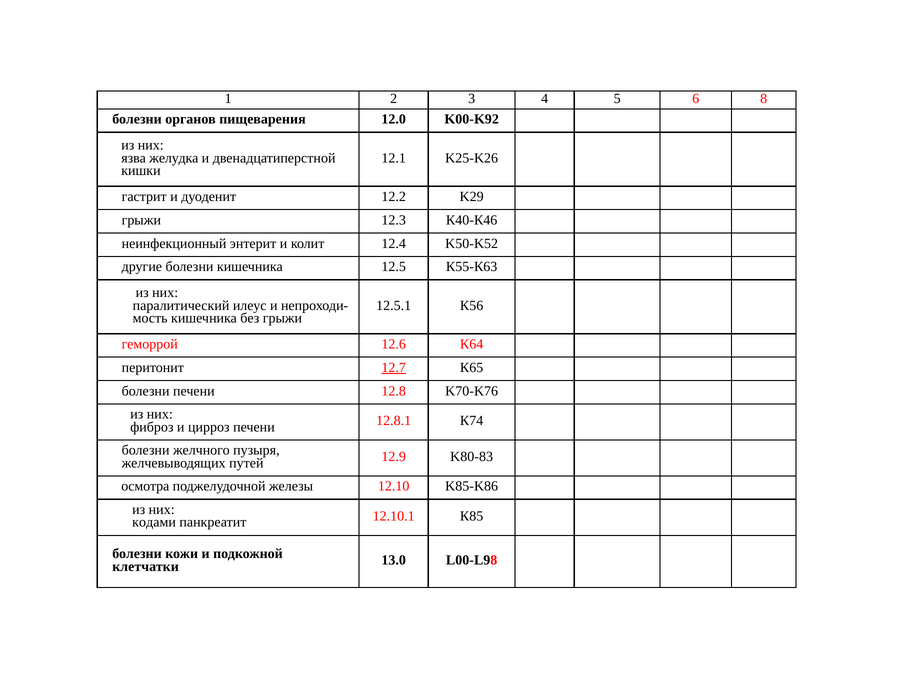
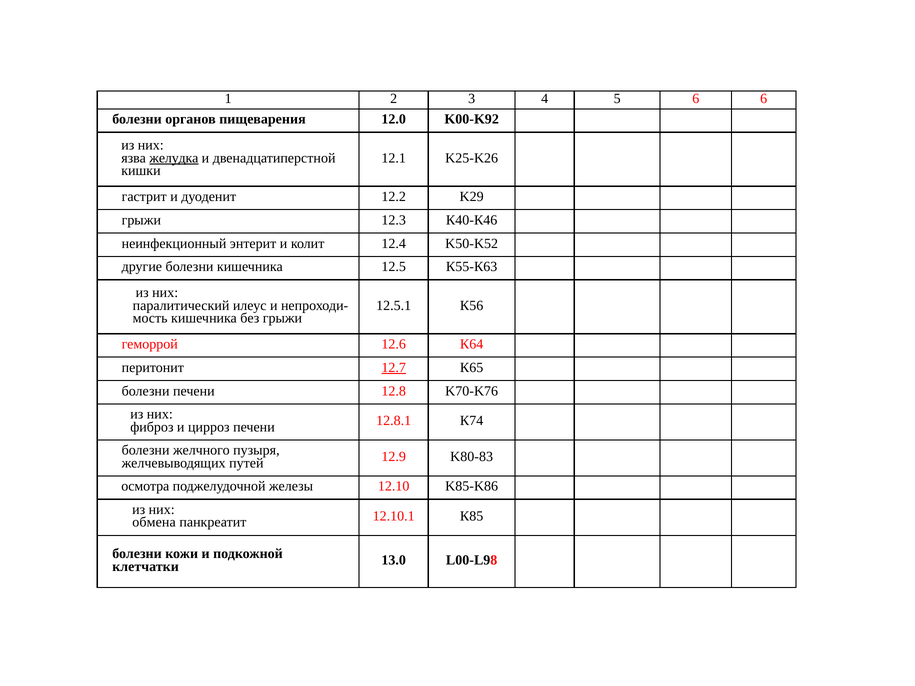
6 8: 8 -> 6 (764, 99)
желудка underline: none -> present (174, 158)
кодами: кодами -> обмена (154, 523)
